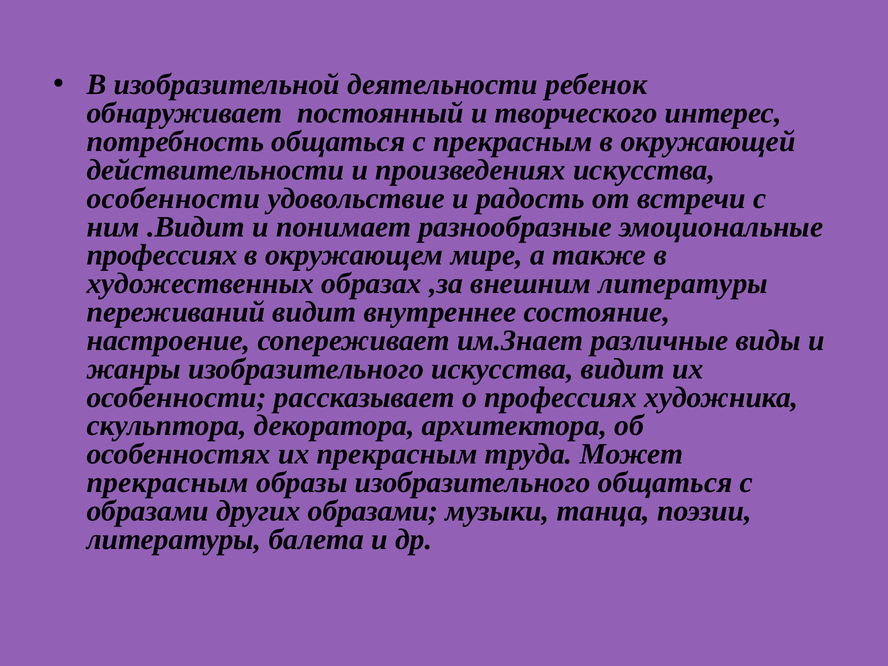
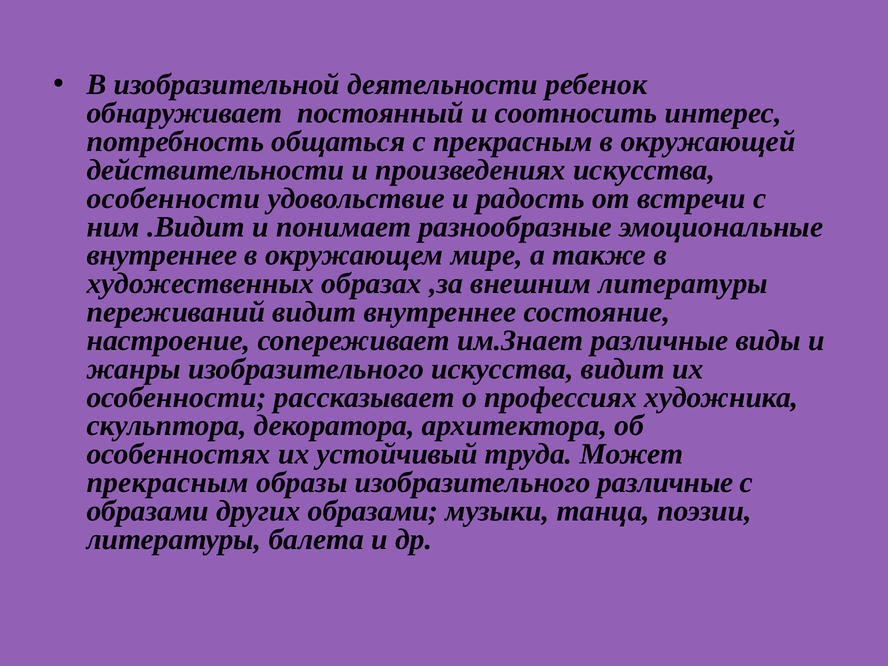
творческого: творческого -> соотносить (576, 113)
профессиях: профессиях -> внутреннее (162, 255)
их прекрасным: прекрасным -> устойчивый (397, 454)
изобразительного общаться: общаться -> различные (665, 483)
